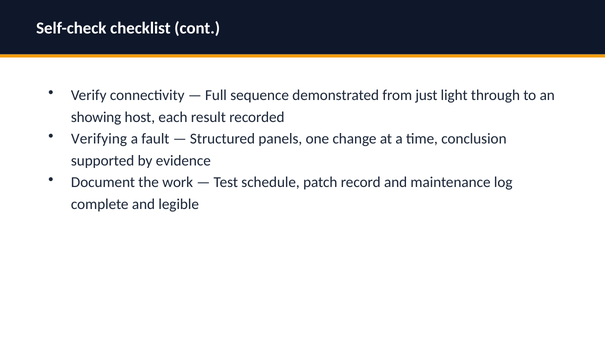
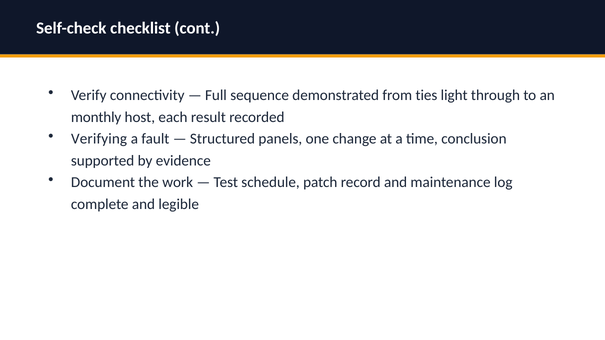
just: just -> ties (426, 95)
showing: showing -> monthly (96, 117)
